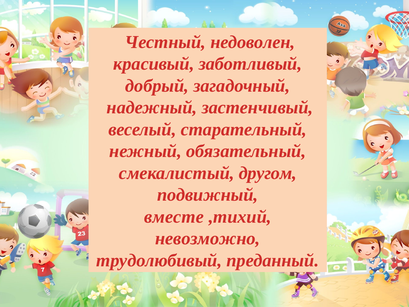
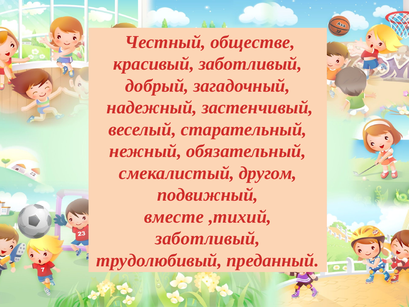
недоволен: недоволен -> обществе (253, 42)
невозможно: невозможно -> заботливый (208, 238)
